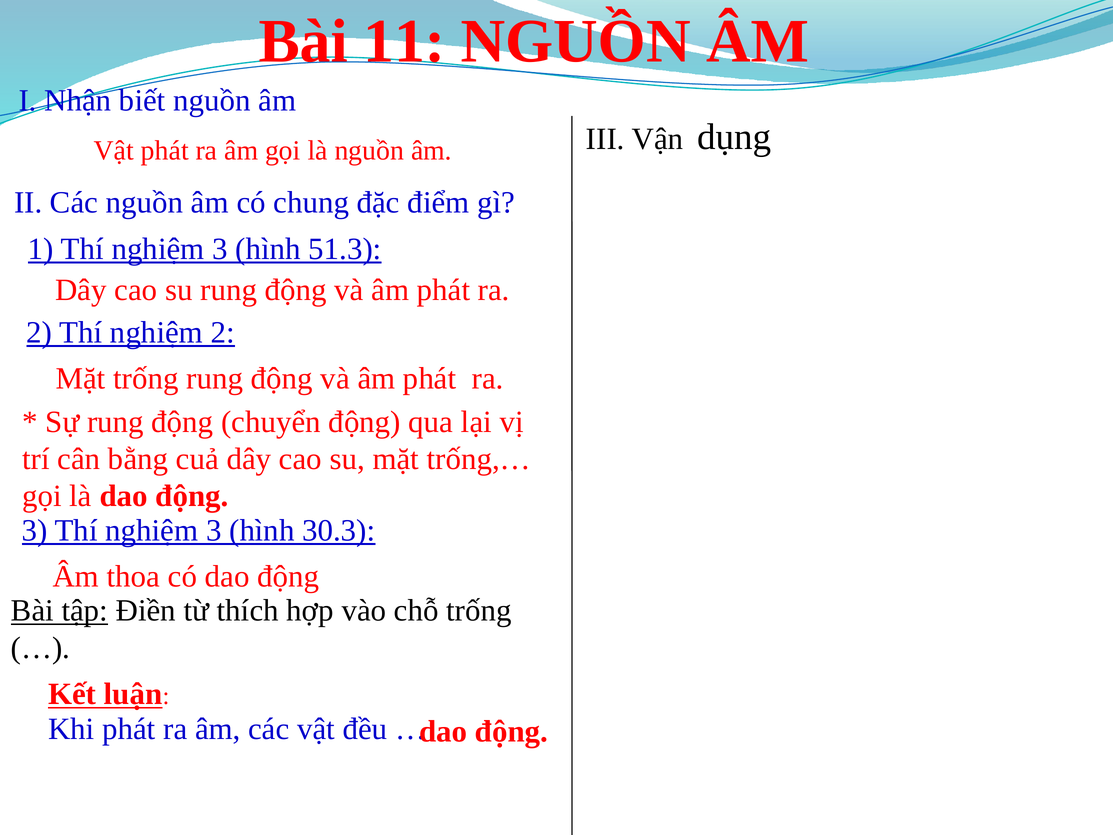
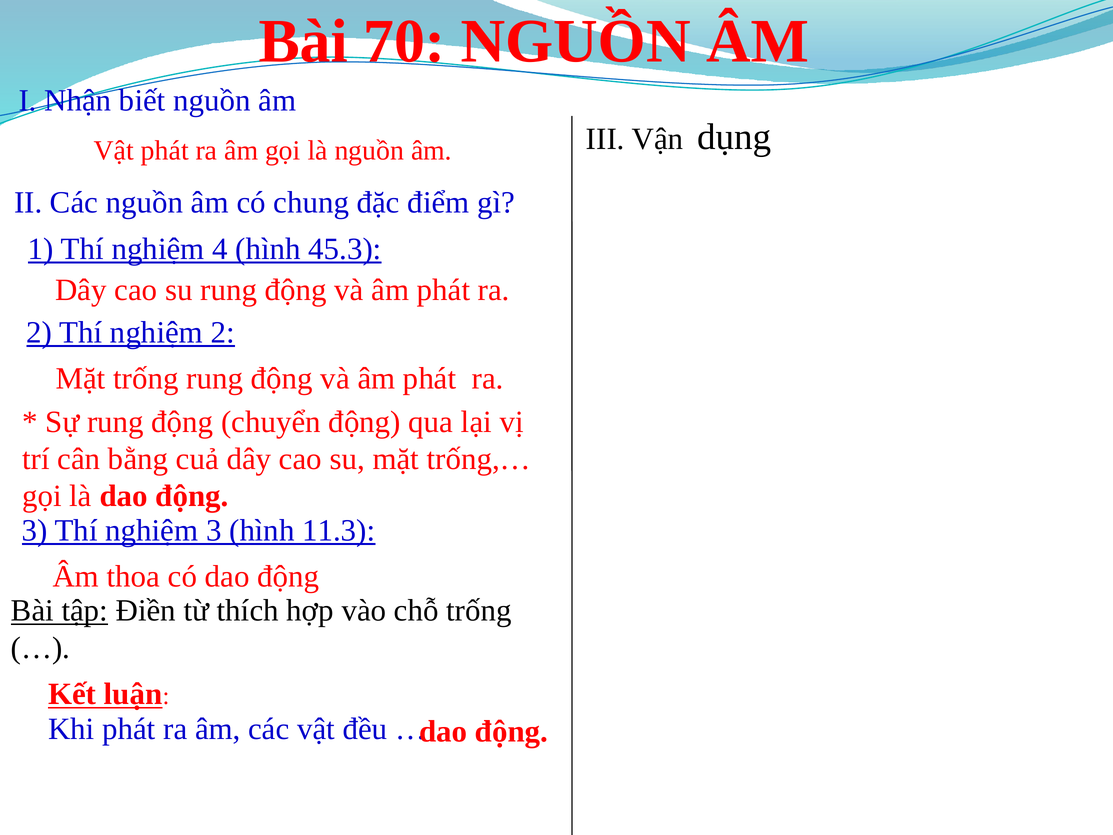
11: 11 -> 70 (404, 41)
1 Thí nghiệm 3: 3 -> 4 (220, 249)
51.3: 51.3 -> 45.3 (345, 249)
30.3: 30.3 -> 11.3 (339, 530)
